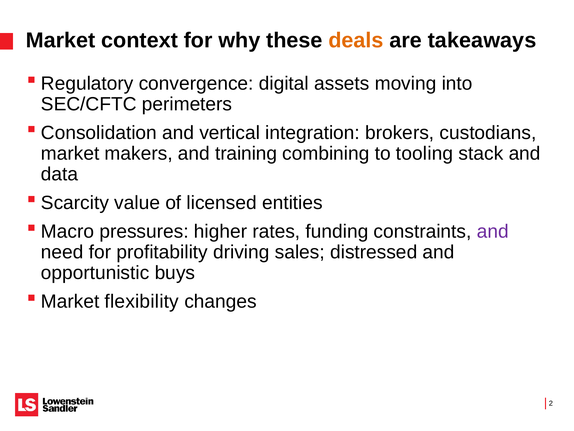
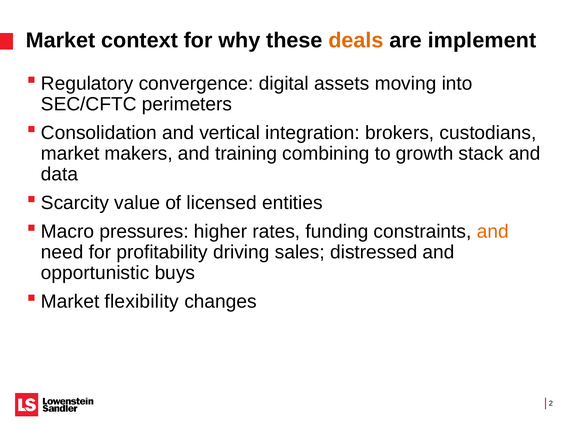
takeaways: takeaways -> implement (482, 40)
tooling: tooling -> growth (425, 153)
and colour: purple -> orange (493, 231)
